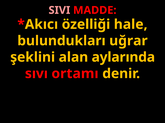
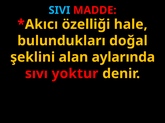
SIVI colour: pink -> light blue (59, 10)
uğrar: uğrar -> doğal (128, 41)
ortamı: ortamı -> yoktur (75, 74)
